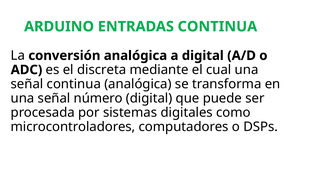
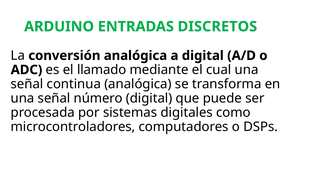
ENTRADAS CONTINUA: CONTINUA -> DISCRETOS (217, 27)
discreta: discreta -> llamado (102, 70)
